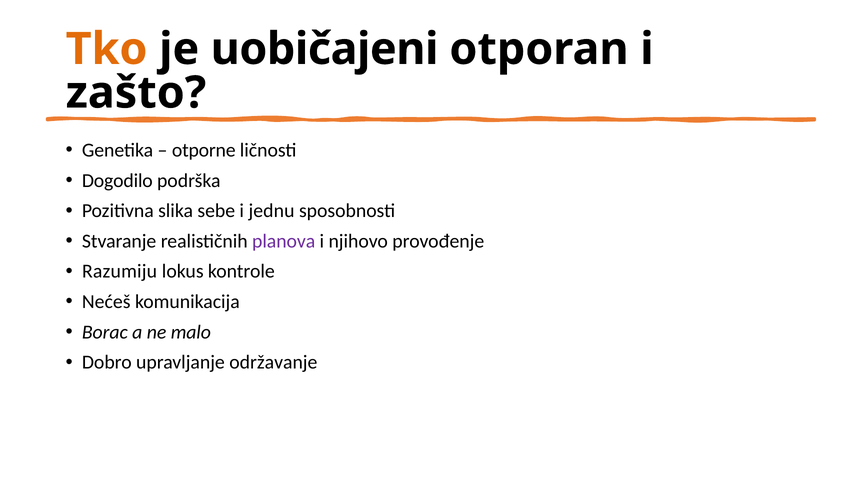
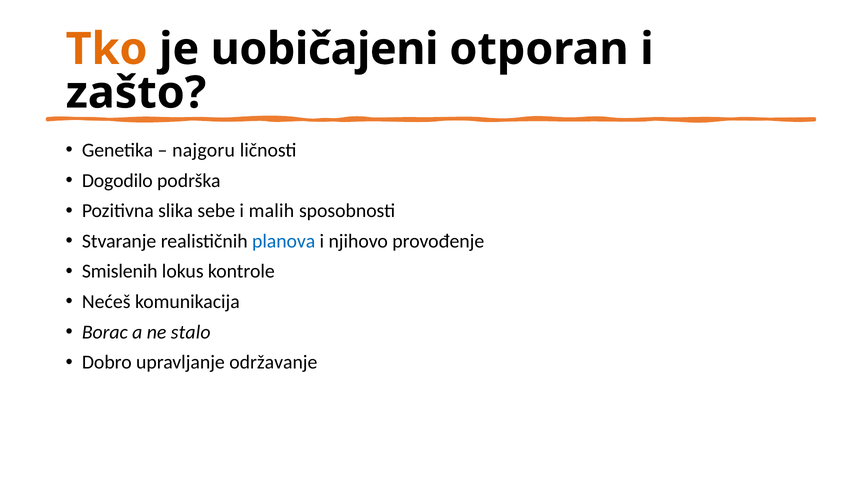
otporne: otporne -> najgoru (204, 150)
jednu: jednu -> malih (271, 211)
planova colour: purple -> blue (284, 241)
Razumiju: Razumiju -> Smislenih (120, 271)
malo: malo -> stalo (191, 332)
